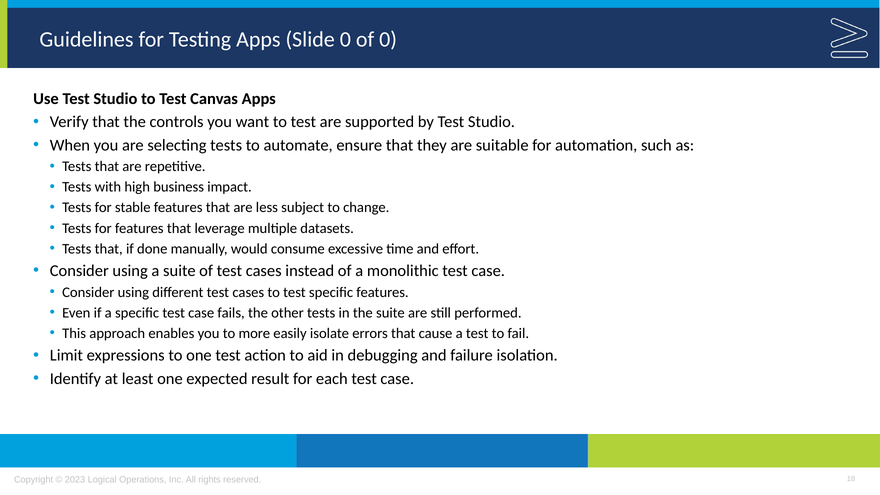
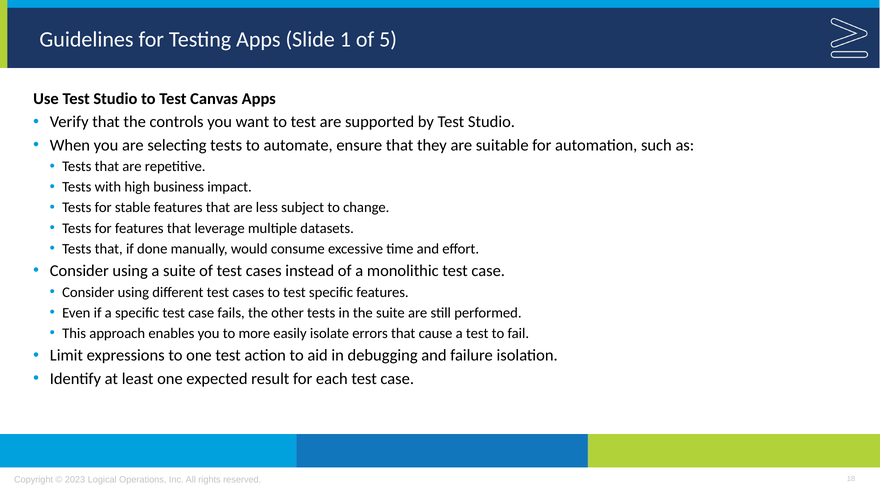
Slide 0: 0 -> 1 (345, 39)
of 0: 0 -> 5 (388, 39)
